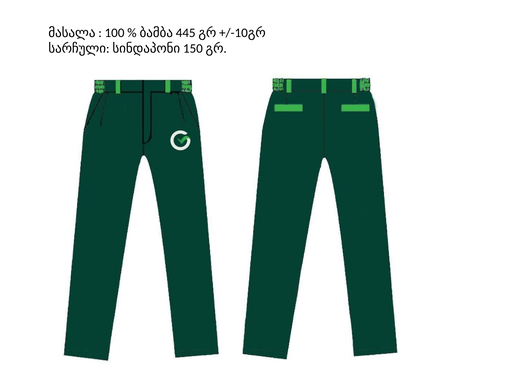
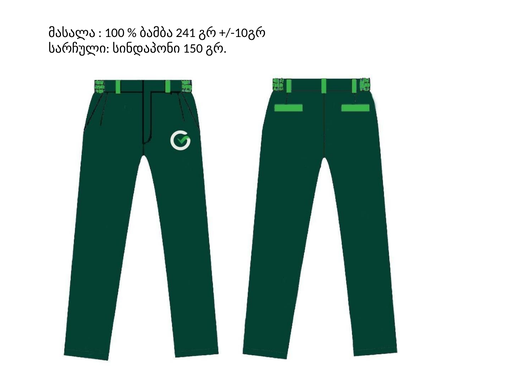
445: 445 -> 241 (186, 33)
